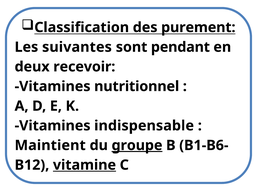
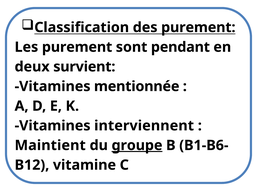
Les suivantes: suivantes -> purement (77, 47)
recevoir: recevoir -> survient (84, 67)
nutritionnel: nutritionnel -> mentionnée (137, 86)
indispensable: indispensable -> interviennent (144, 126)
vitamine underline: present -> none (84, 165)
